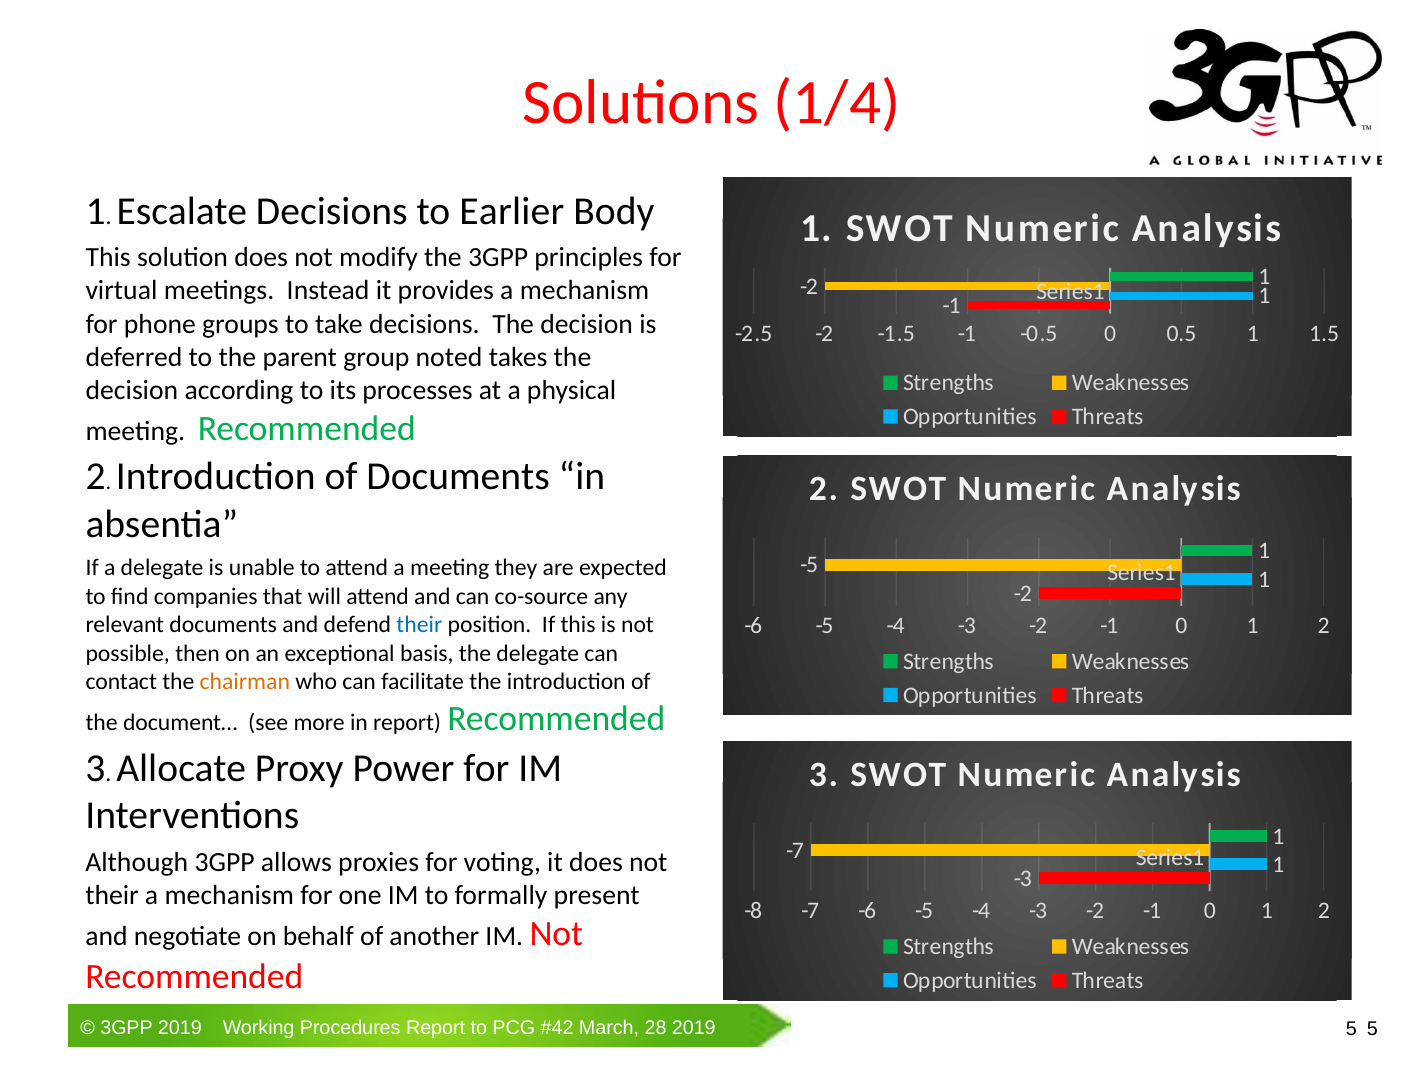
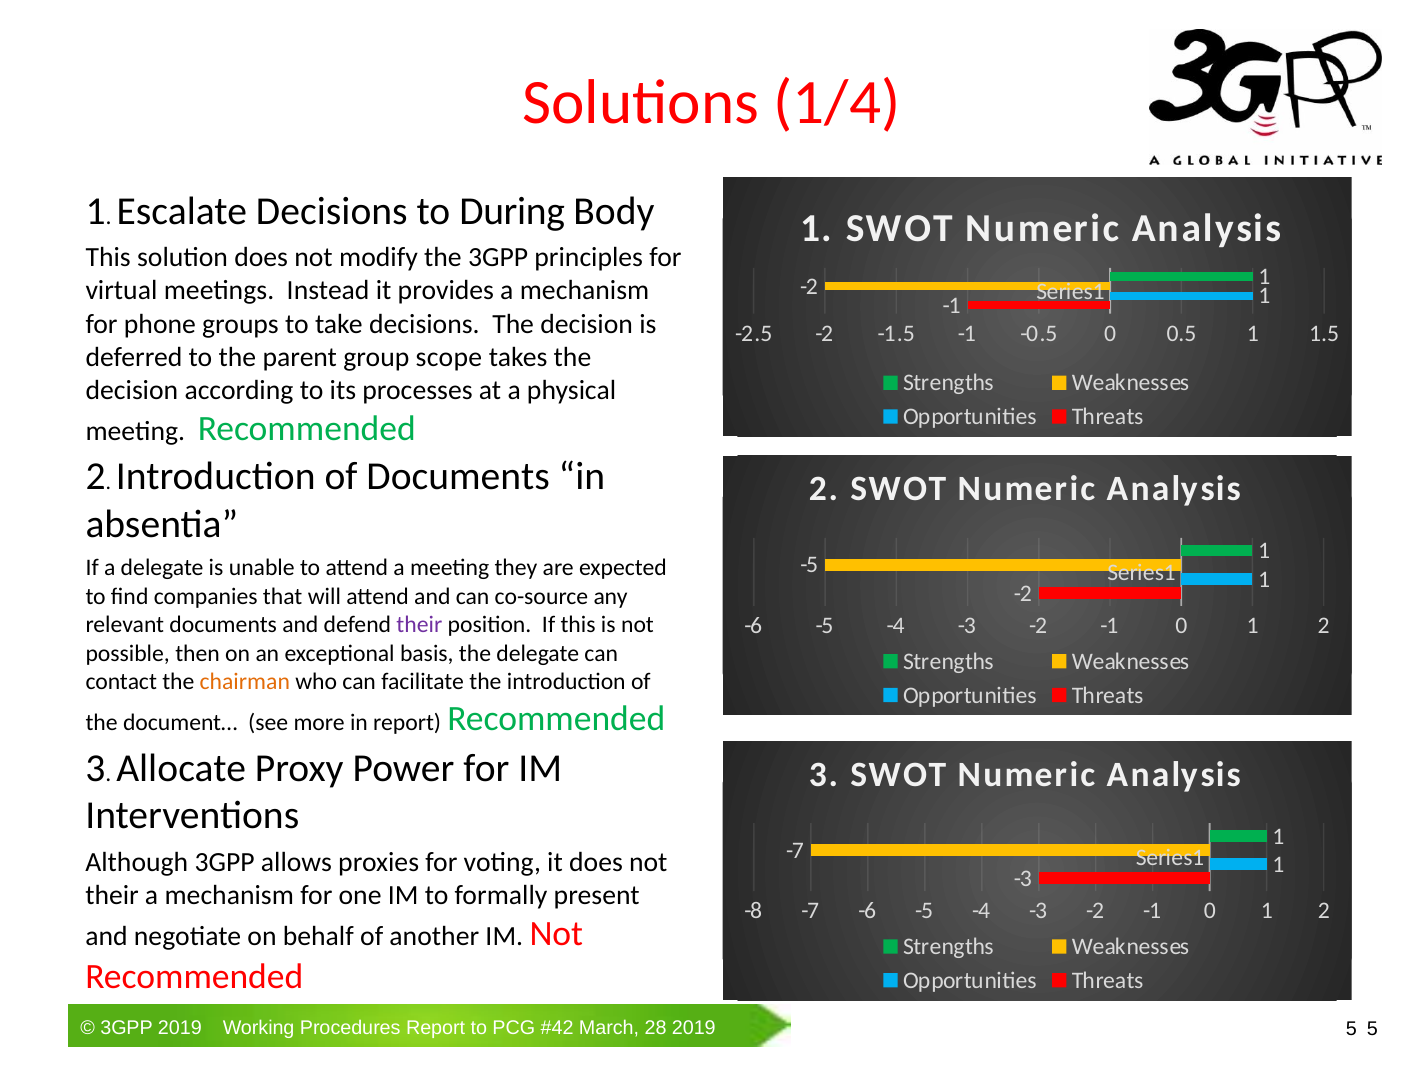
Earlier: Earlier -> During (512, 211)
noted: noted -> scope (449, 357)
their colour: blue -> purple (419, 625)
